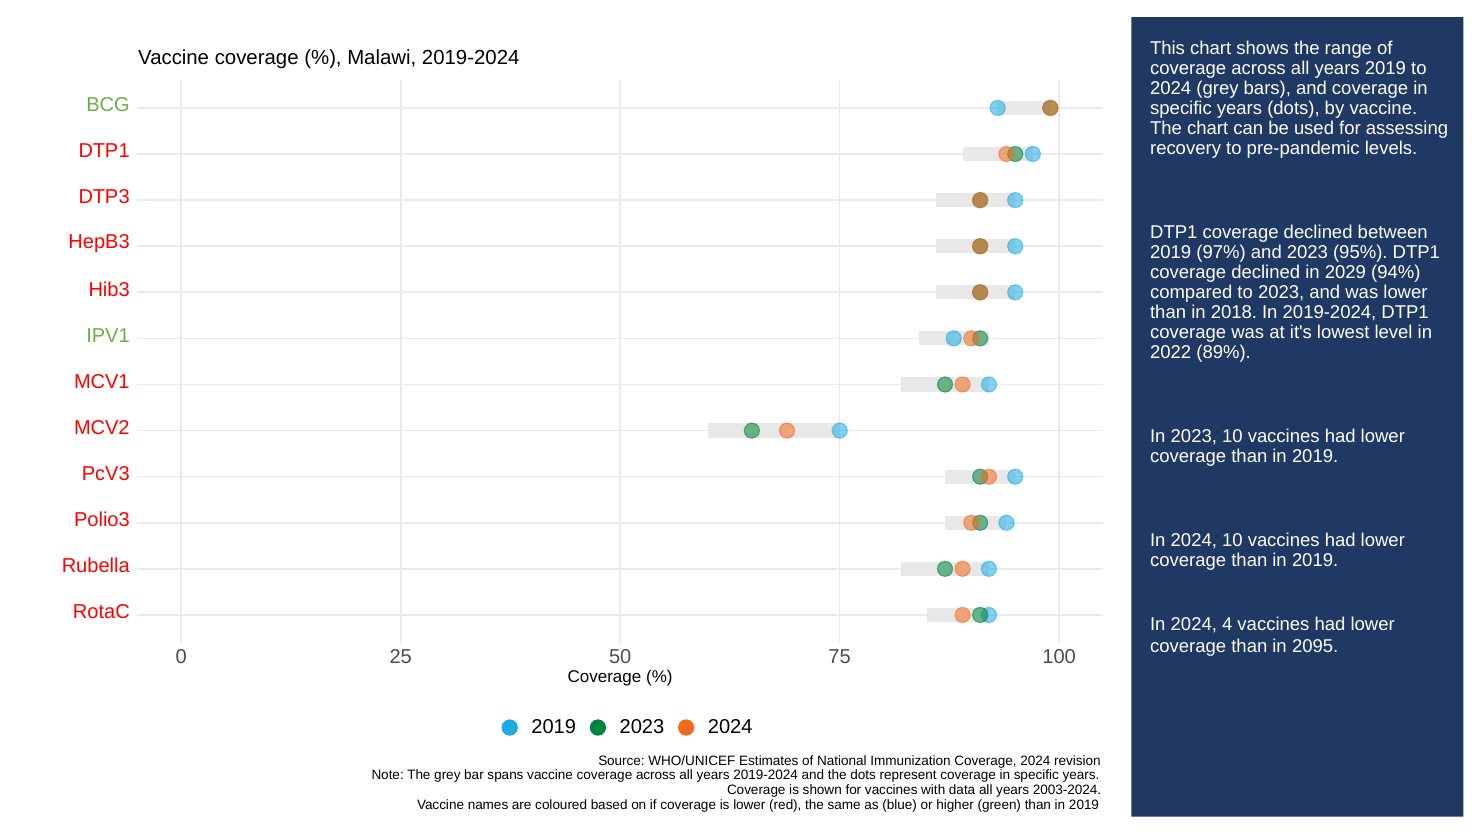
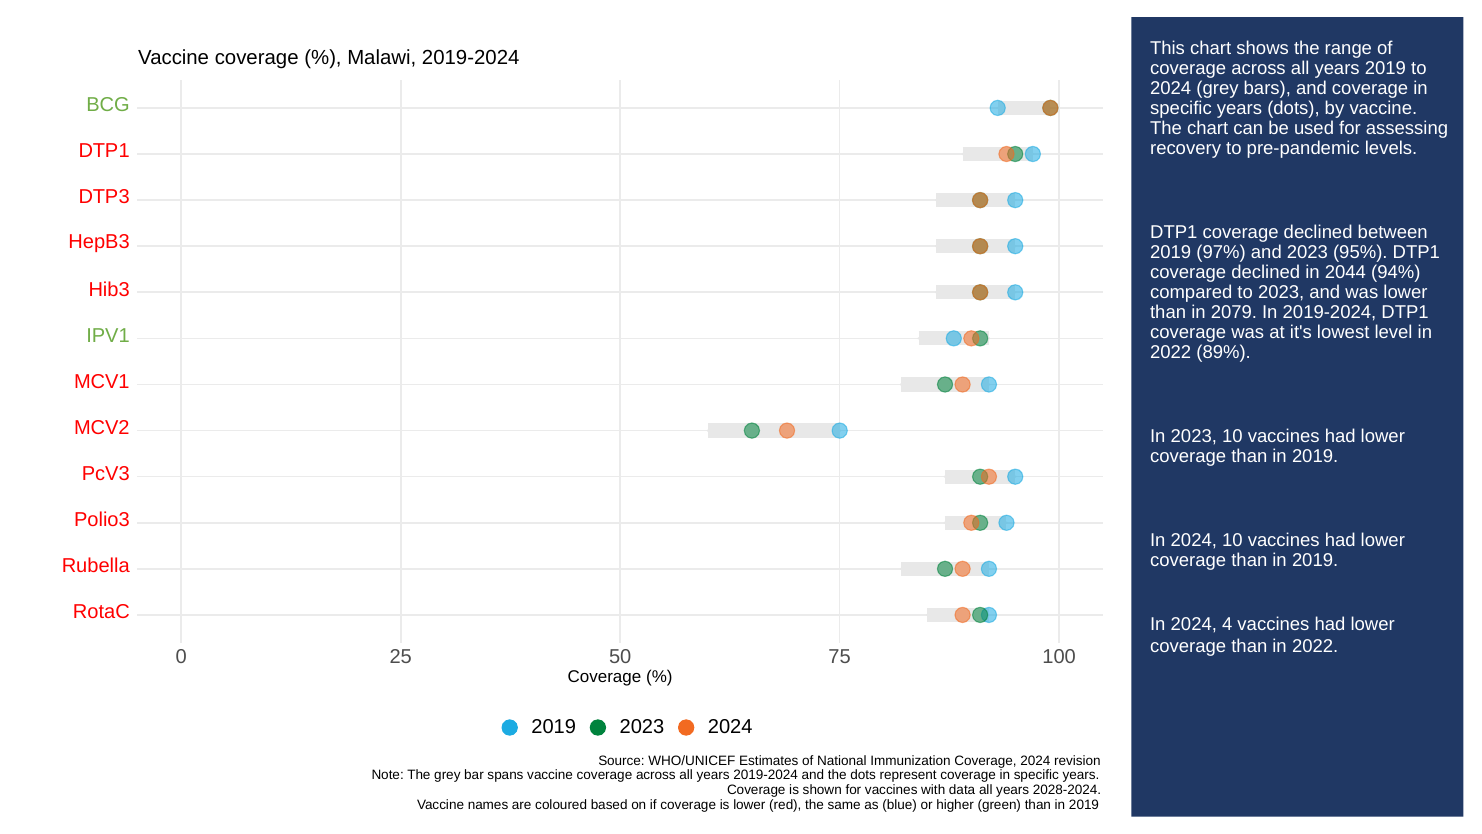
2029: 2029 -> 2044 (1345, 272)
2018: 2018 -> 2079 (1234, 312)
than in 2095: 2095 -> 2022 (1315, 647)
2003-2024: 2003-2024 -> 2028-2024 (1067, 790)
